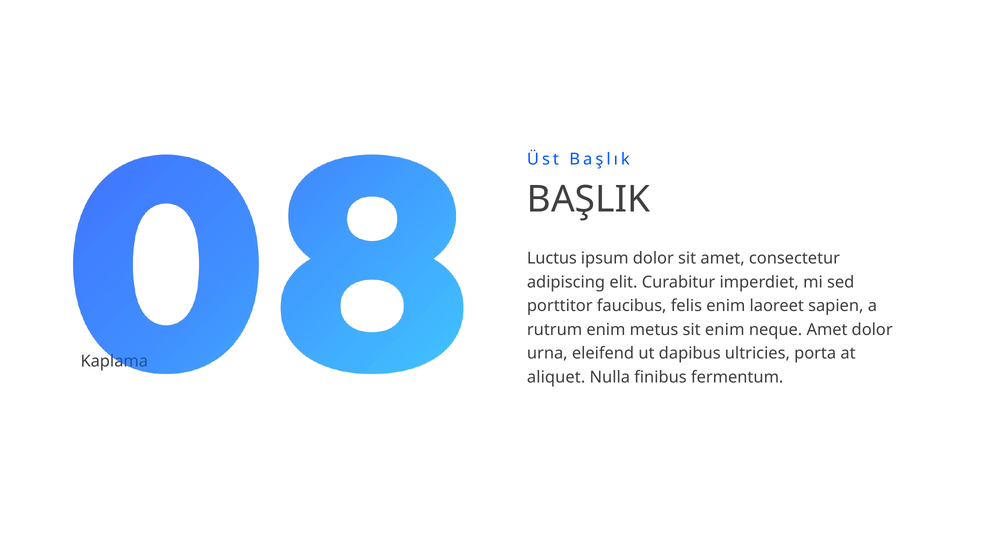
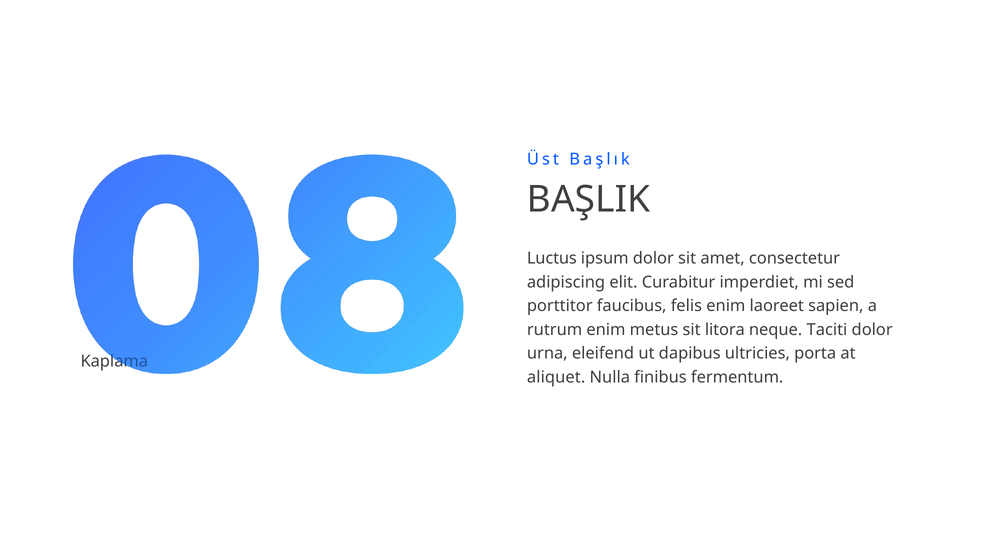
sit enim: enim -> litora (725, 330)
neque Amet: Amet -> Taciti (827, 330)
